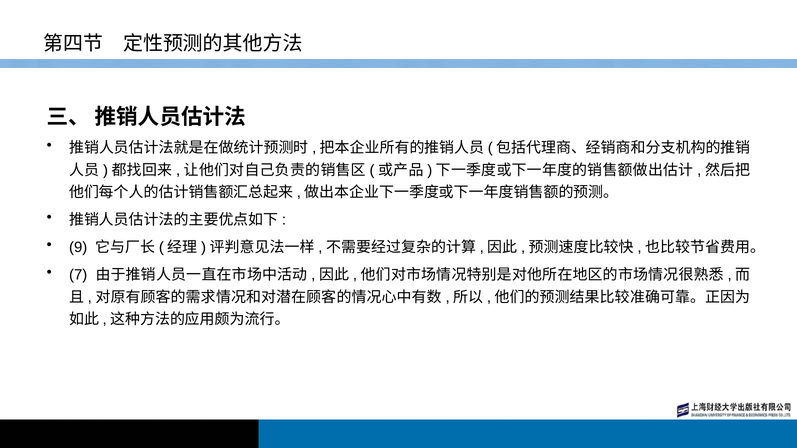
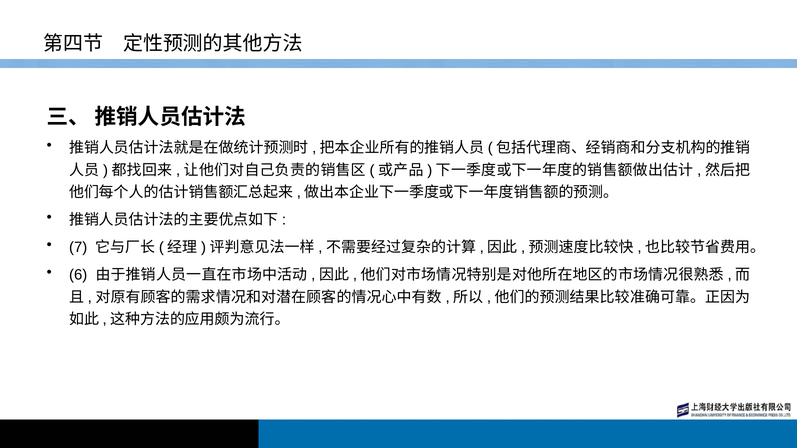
9: 9 -> 7 (78, 247)
7: 7 -> 6 (78, 275)
